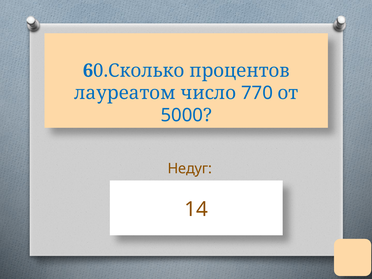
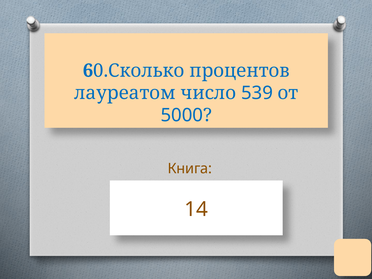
770: 770 -> 539 (257, 93)
Недуг: Недуг -> Книга (190, 169)
